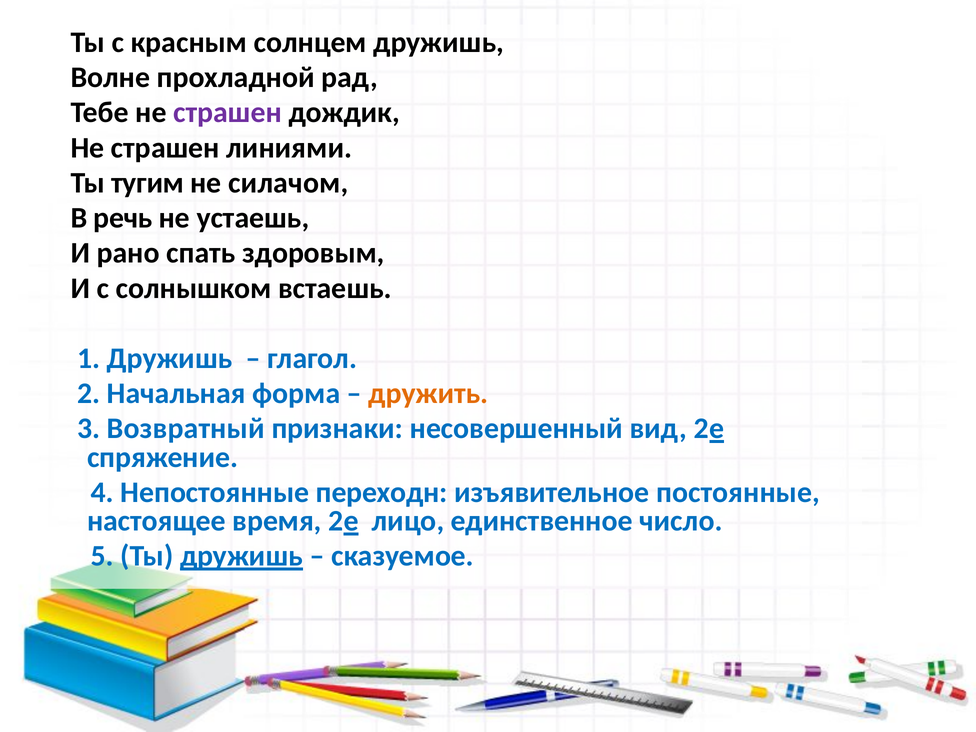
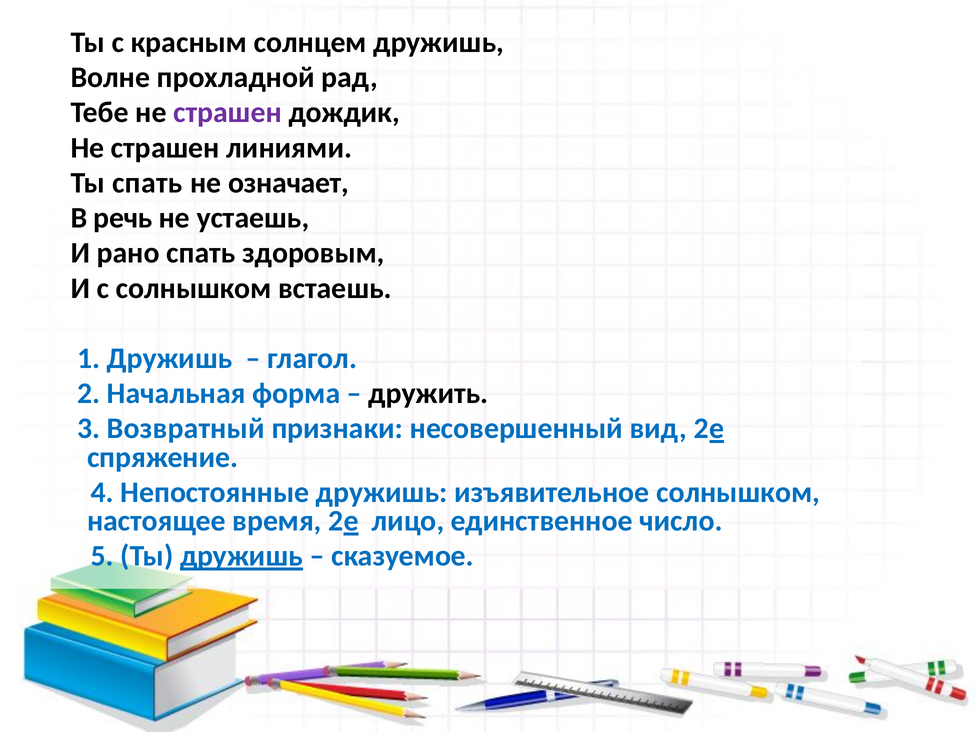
Ты тугим: тугим -> спать (147, 183)
силачом: силачом -> означает (288, 183)
дружить colour: orange -> black (428, 394)
Непостоянные переходн: переходн -> дружишь (382, 492)
изъявительное постоянные: постоянные -> солнышком (738, 492)
